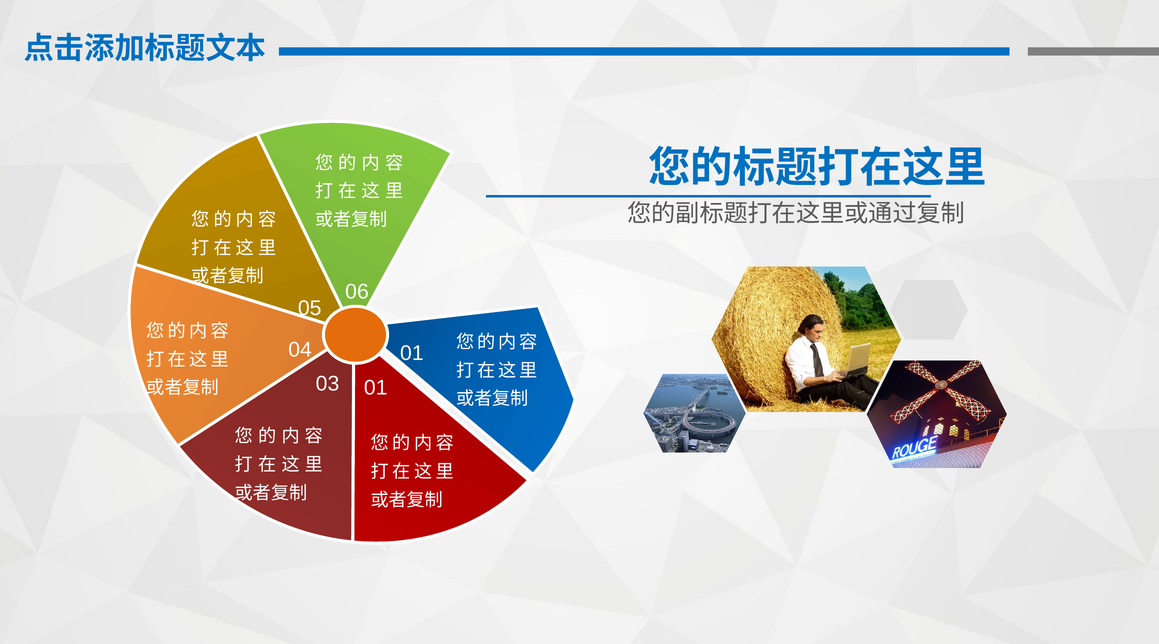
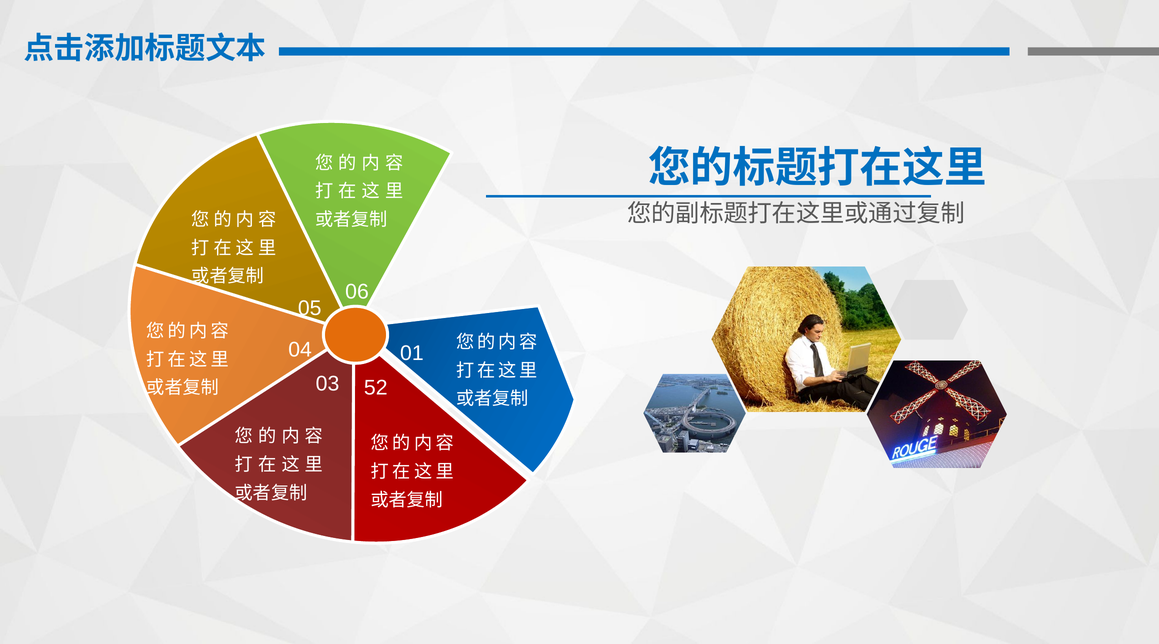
03 01: 01 -> 52 (376, 387)
